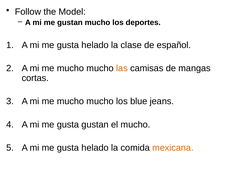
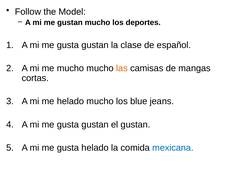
helado: helado -> gustan (95, 45)
mucho: mucho -> helado (70, 101)
el mucho: mucho -> gustan (135, 124)
mexicana colour: orange -> blue (173, 148)
